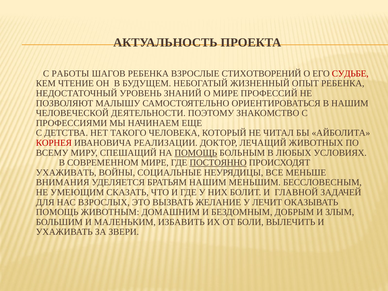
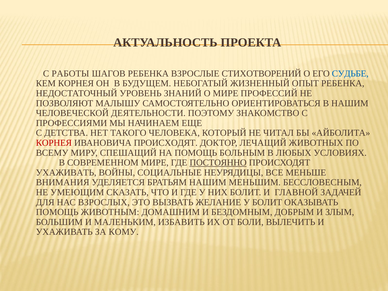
СУДЬБЕ colour: red -> blue (350, 74)
КЕМ ЧТЕНИЕ: ЧТЕНИЕ -> КОРНЕЯ (76, 83)
ИВАНОВИЧА РЕАЛИЗАЦИИ: РЕАЛИЗАЦИИ -> ПРОИСХОДЯТ (166, 143)
ПОМОЩЬ underline: present -> none (196, 153)
У ЛЕЧИТ: ЛЕЧИТ -> БОЛИТ (267, 202)
ЗВЕРИ: ЗВЕРИ -> КОМУ (124, 232)
